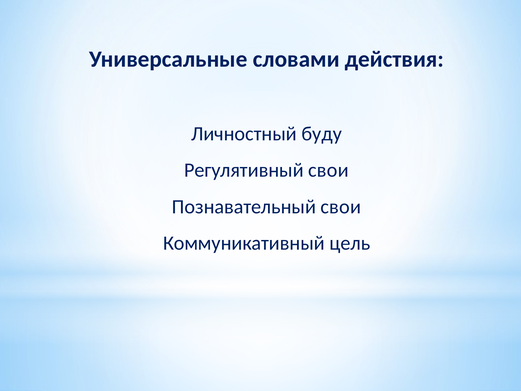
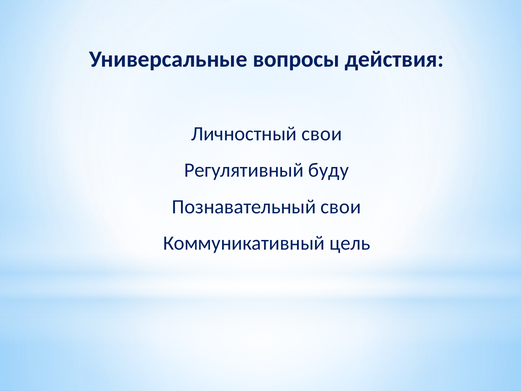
словами: словами -> вопросы (296, 59)
Личностный буду: буду -> свои (322, 134)
Регулятивный свои: свои -> буду (329, 170)
